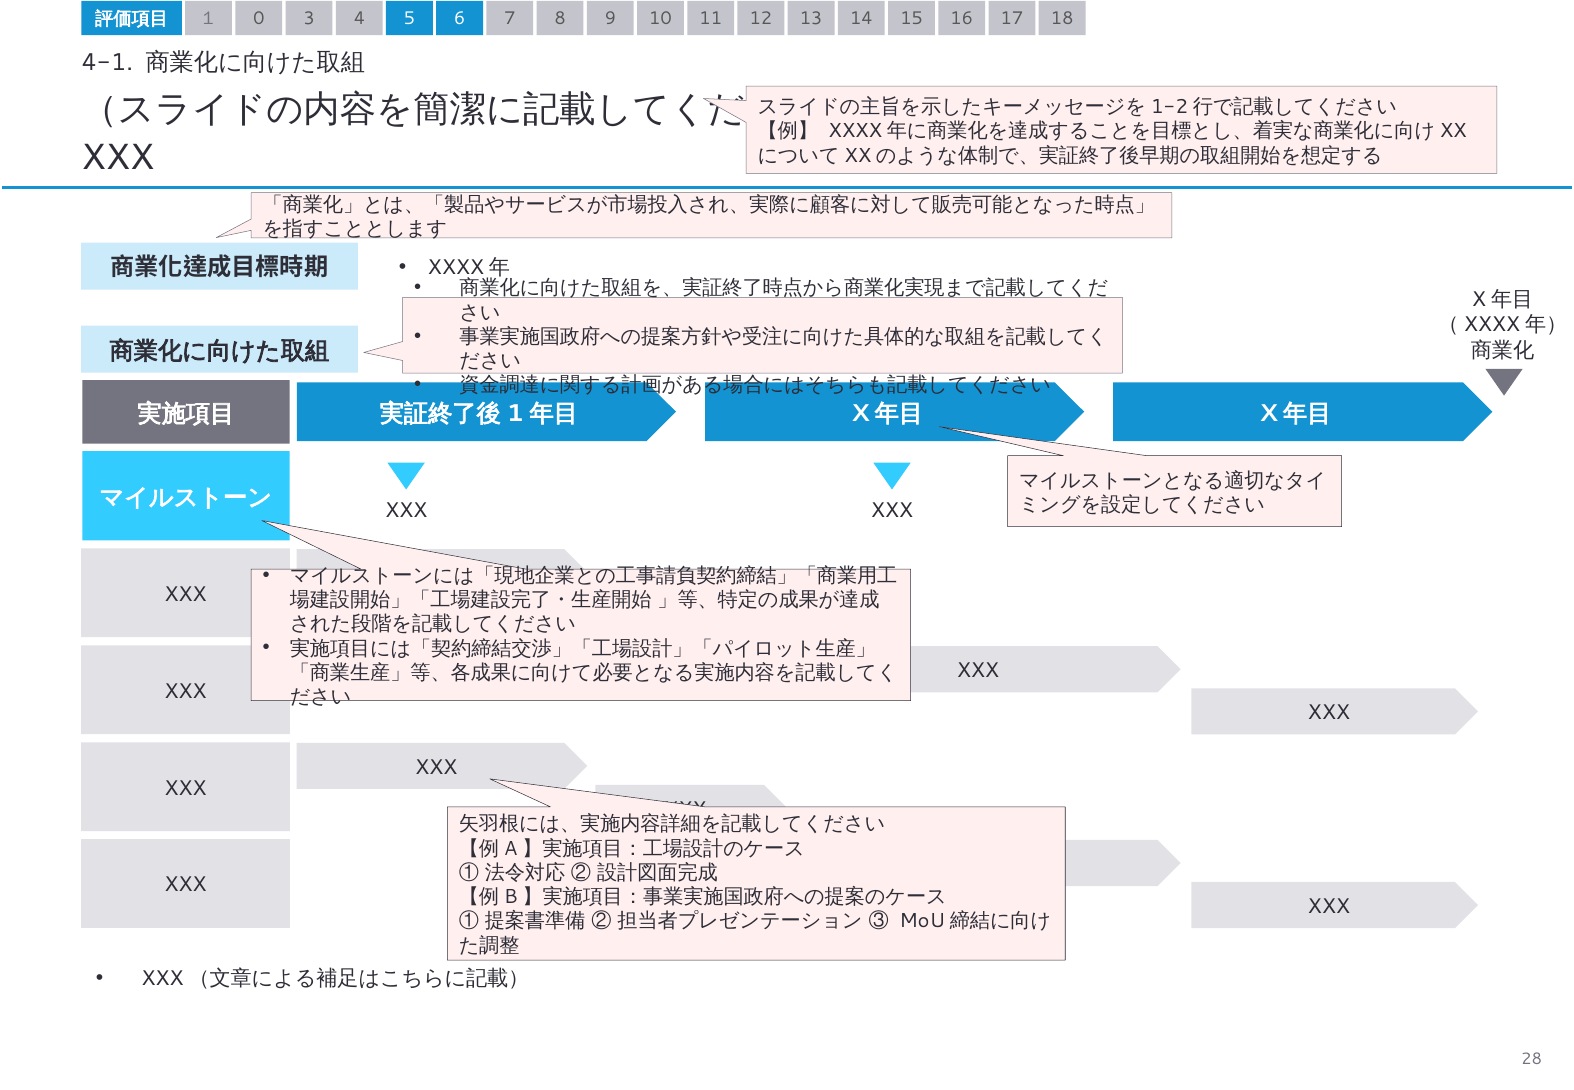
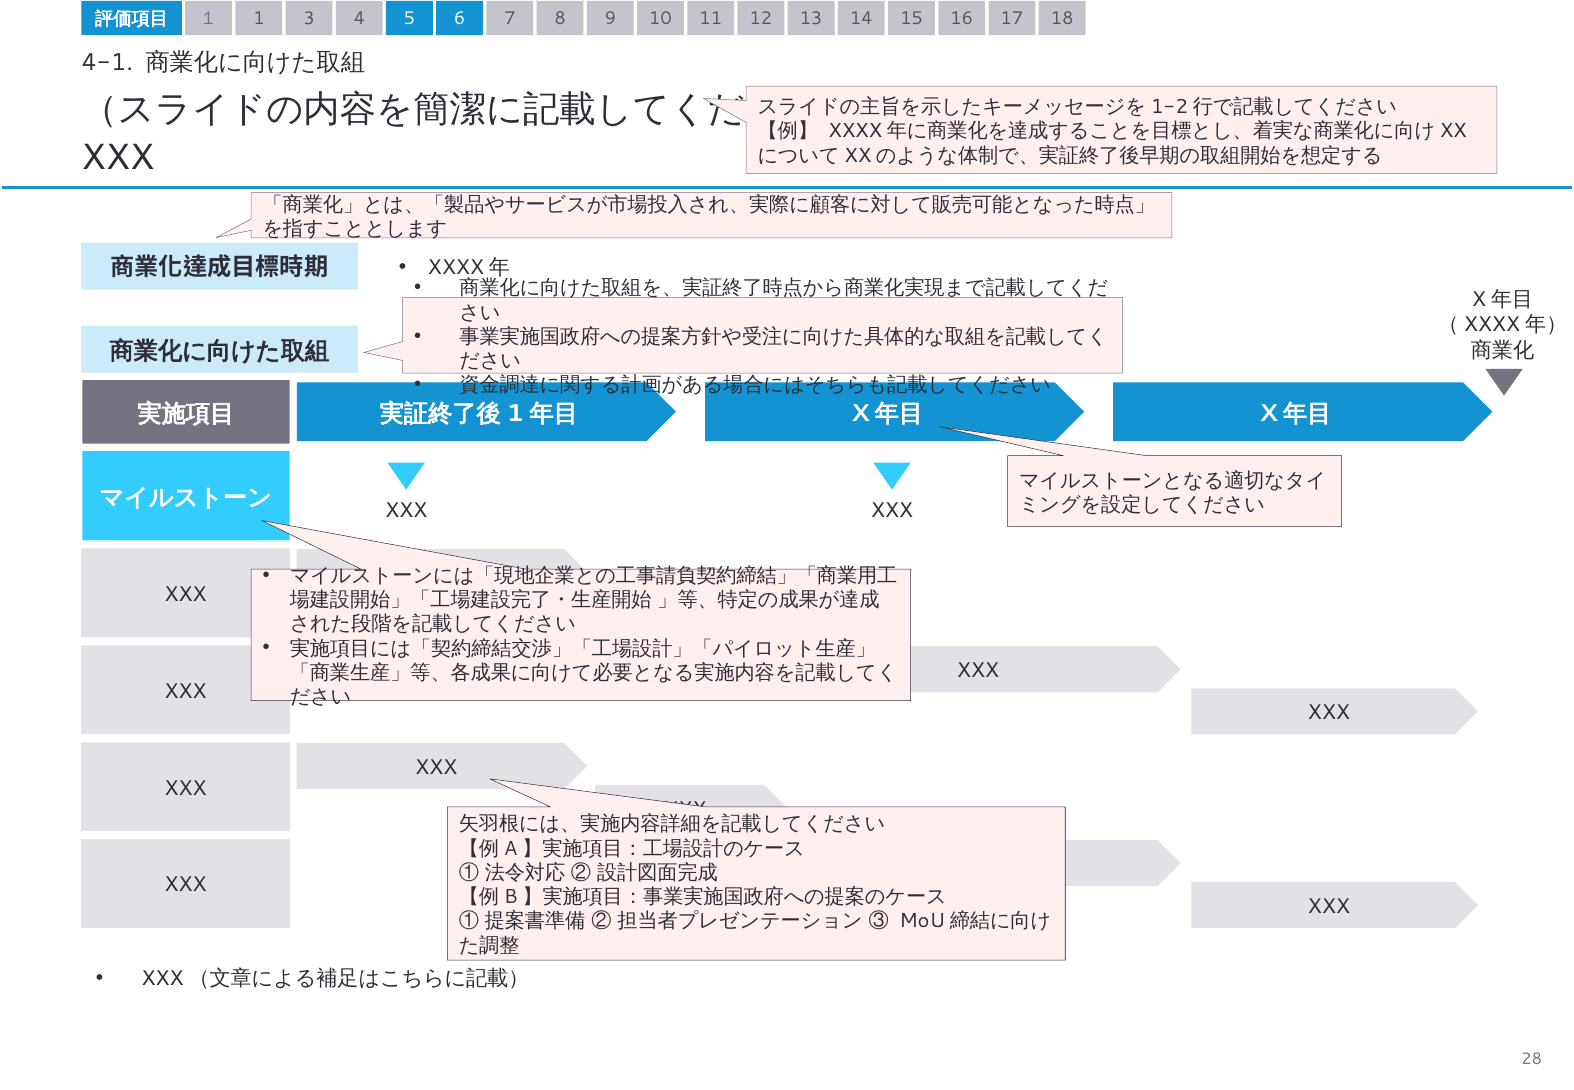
0: 0 -> 1 (259, 18)
